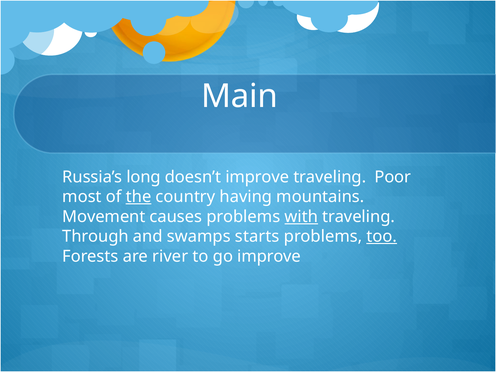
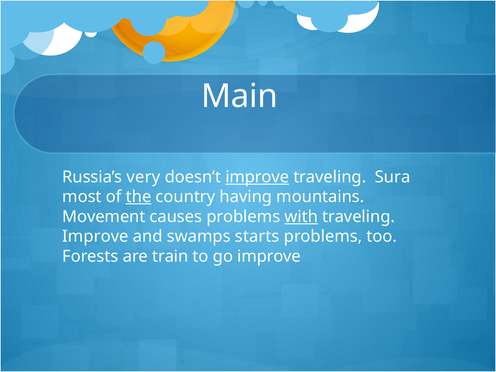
long: long -> very (143, 177)
improve underline: none -> present (257, 177)
Poor: Poor -> Sura (393, 177)
Through: Through -> Improve (95, 236)
too underline: present -> none (382, 236)
river: river -> train (170, 256)
